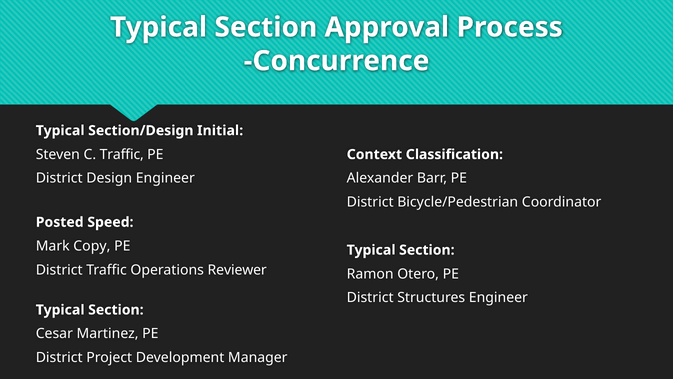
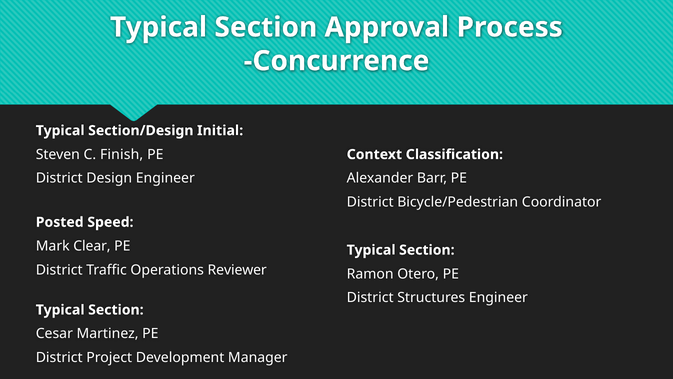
C Traffic: Traffic -> Finish (122, 154)
Copy: Copy -> Clear (92, 246)
